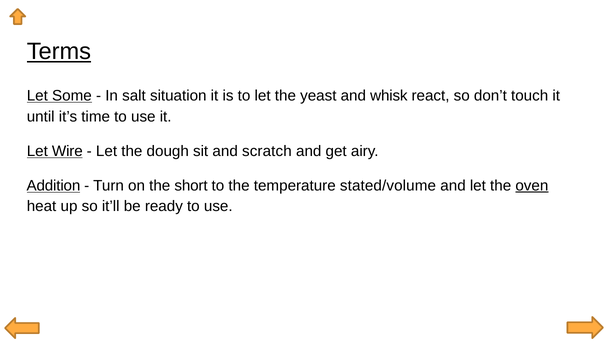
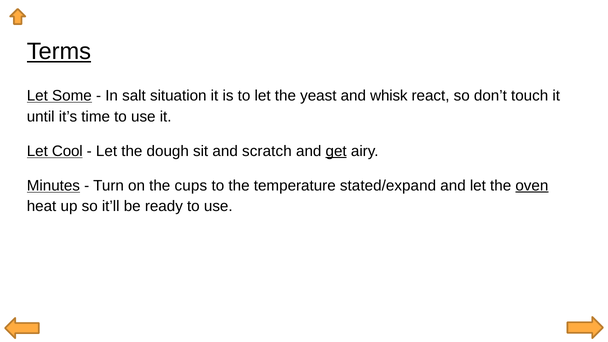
Wire: Wire -> Cool (67, 151)
get underline: none -> present (336, 151)
Addition: Addition -> Minutes (53, 186)
short: short -> cups (191, 186)
stated/volume: stated/volume -> stated/expand (388, 186)
